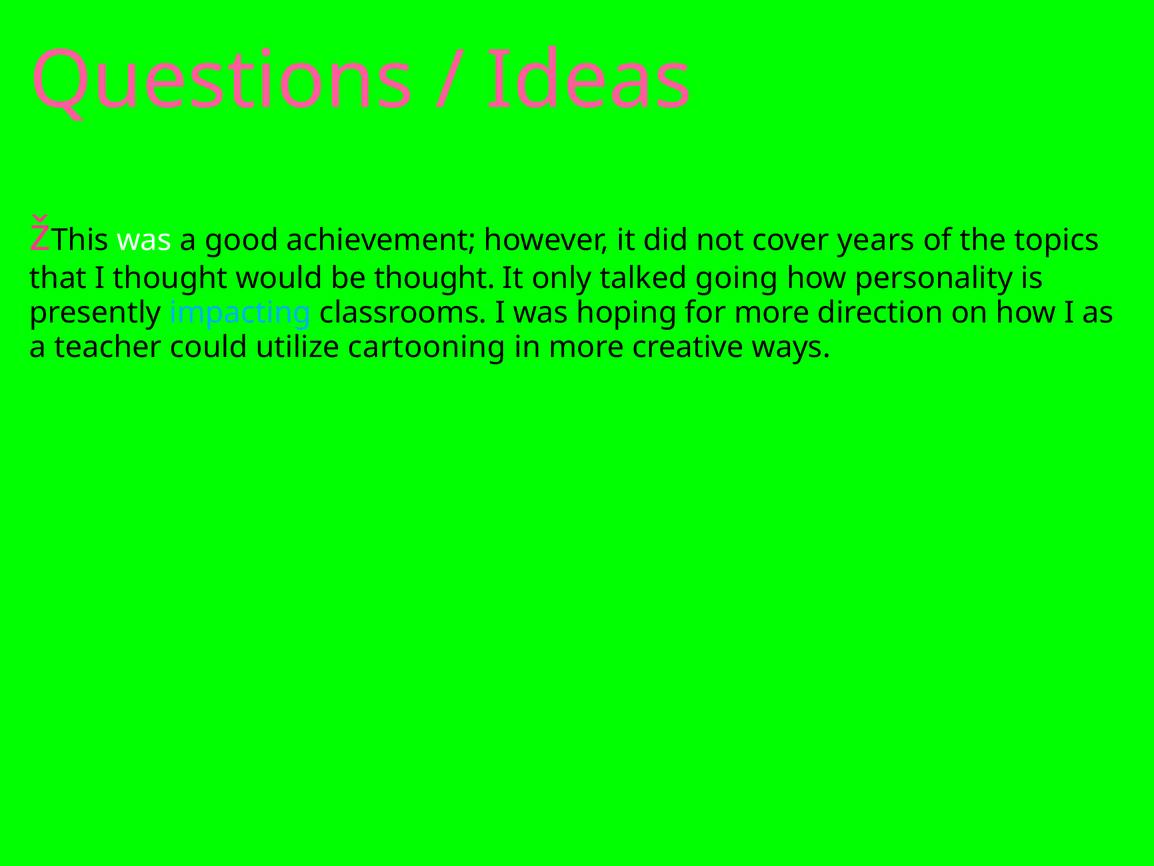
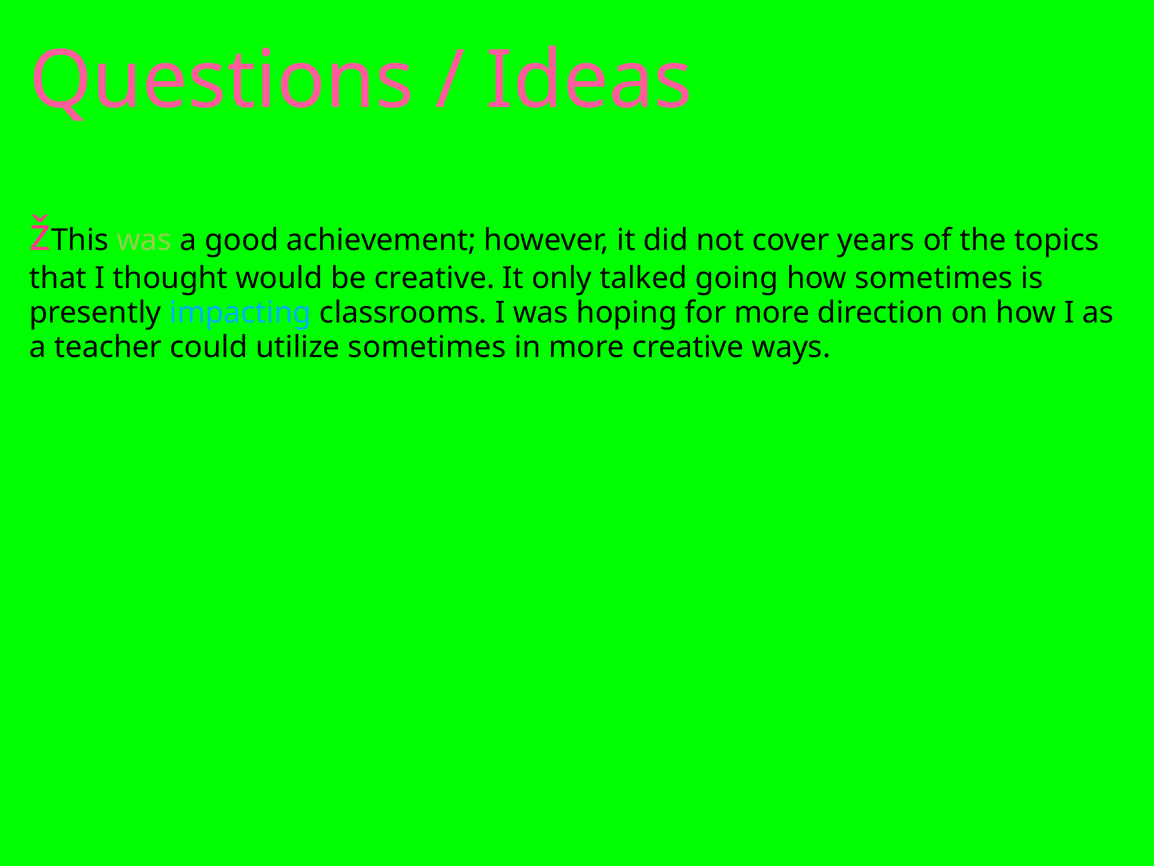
was colour: white -> light green (144, 240)
be thought: thought -> creative (434, 278)
how personality: personality -> sometimes (934, 278)
utilize cartooning: cartooning -> sometimes (427, 347)
